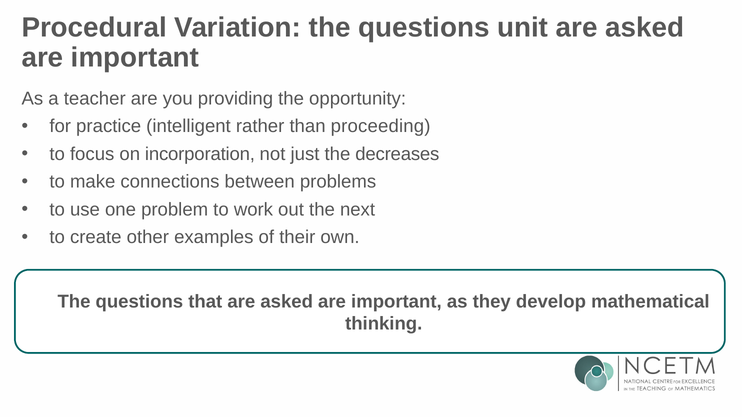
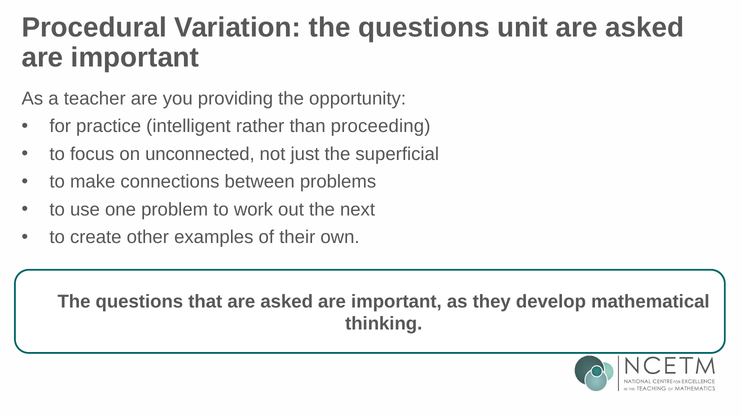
incorporation: incorporation -> unconnected (200, 154)
decreases: decreases -> superficial (397, 154)
